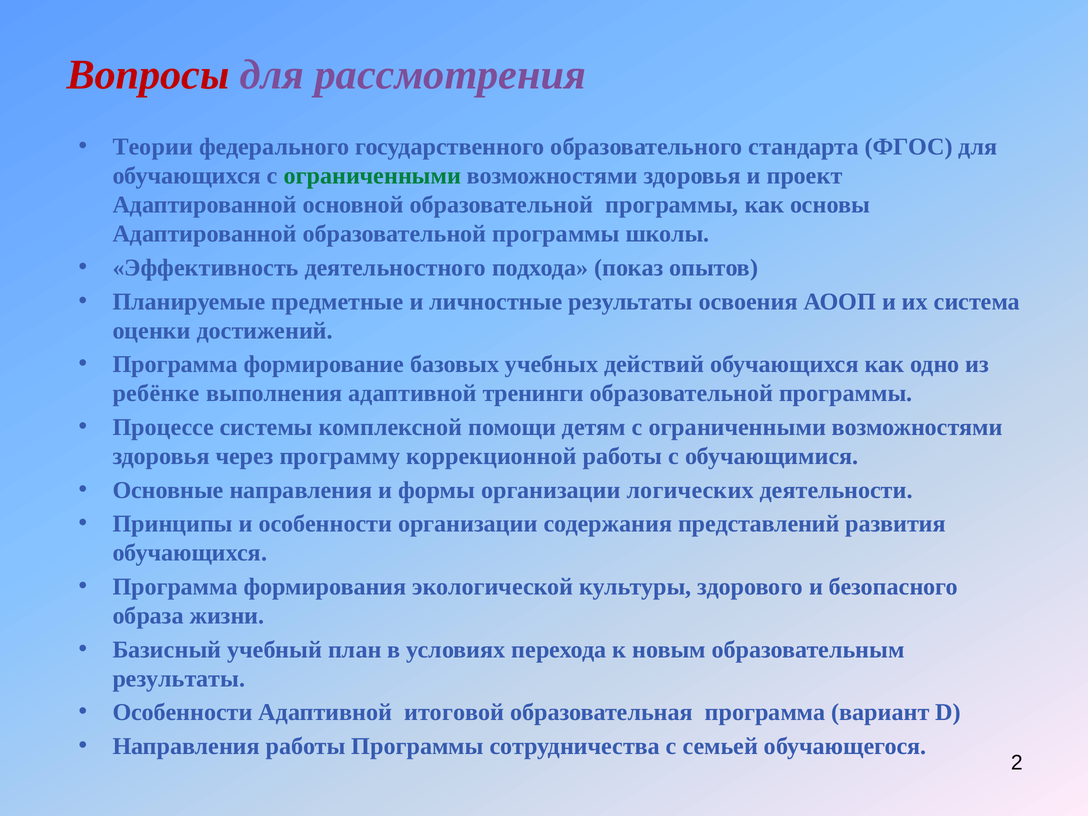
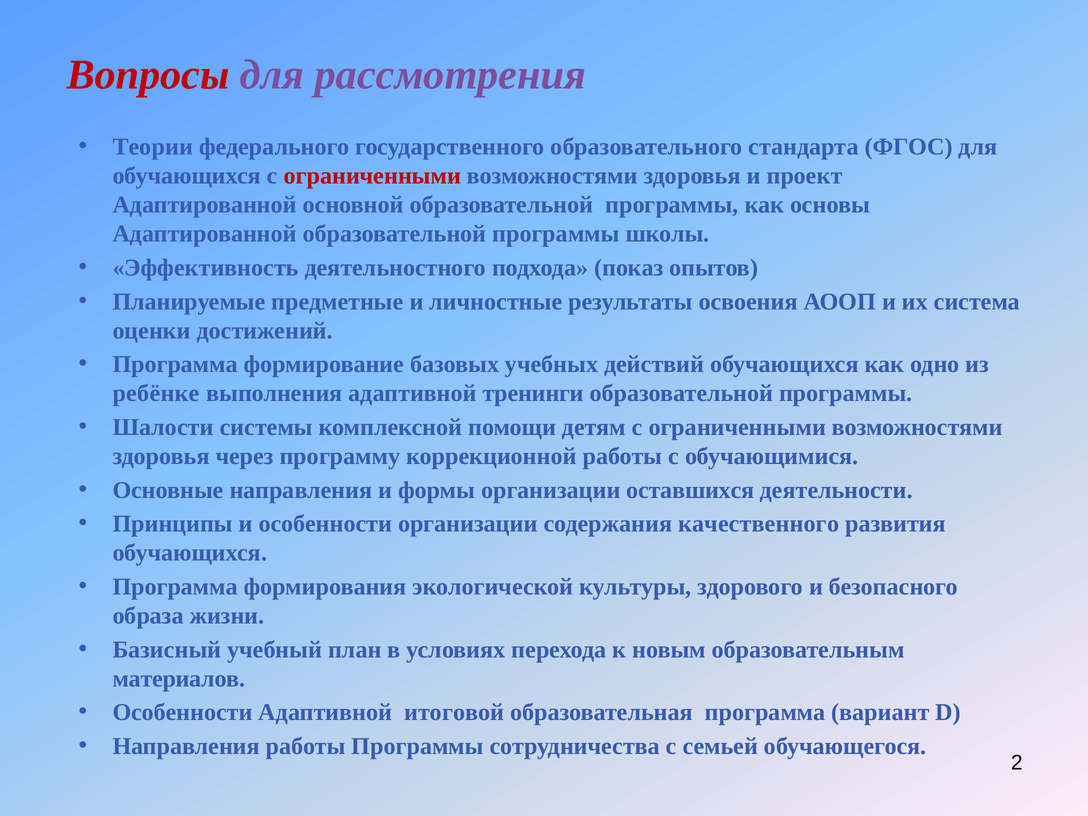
ограниченными colour: green -> red (372, 176)
Процессе: Процессе -> Шалости (163, 427)
логических: логических -> оставшихся (690, 490)
представлений: представлений -> качественного (759, 524)
результаты: результаты -> материалов (179, 679)
